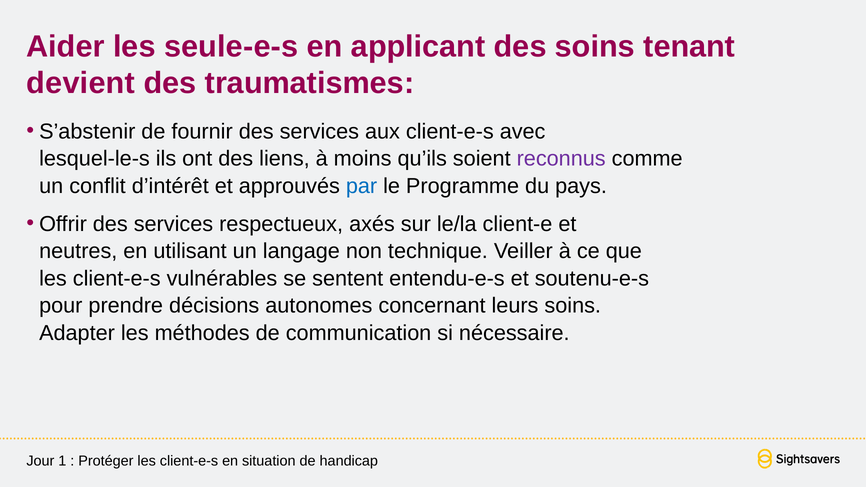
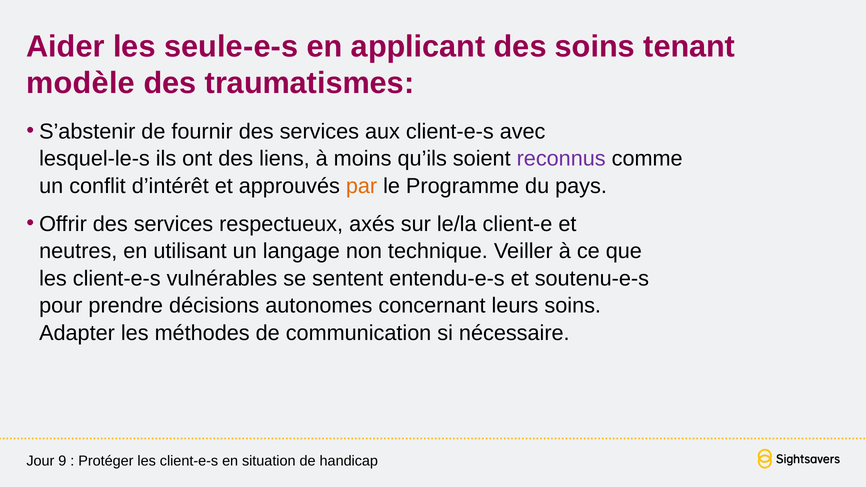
devient: devient -> modèle (81, 83)
par colour: blue -> orange (362, 186)
1: 1 -> 9 (62, 461)
